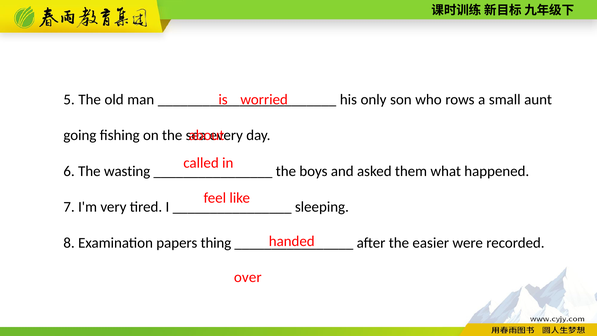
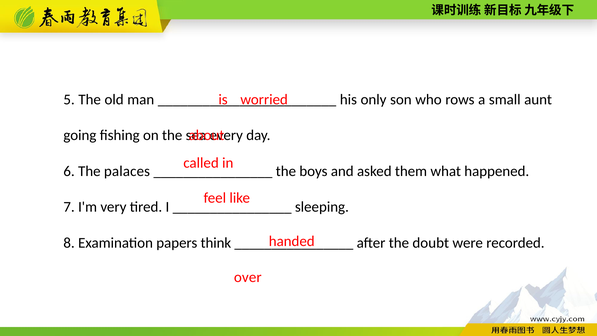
wasting: wasting -> palaces (127, 171)
thing: thing -> think (216, 243)
easier: easier -> doubt (431, 243)
